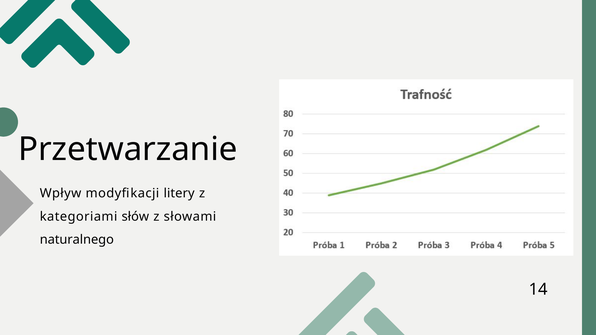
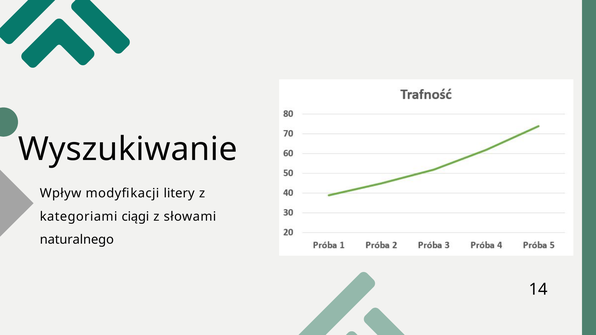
Przetwarzanie: Przetwarzanie -> Wyszukiwanie (128, 149)
słów: słów -> ciągi (135, 217)
